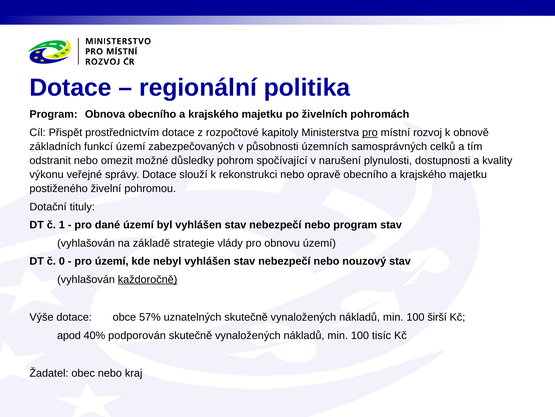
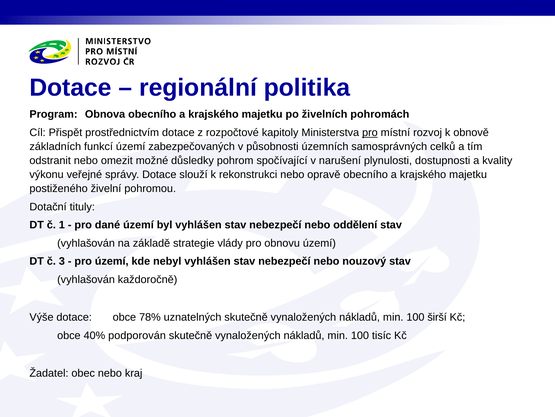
nebo program: program -> oddělení (355, 225)
0: 0 -> 3 (62, 261)
každoročně underline: present -> none (148, 279)
57%: 57% -> 78% (150, 317)
apod: apod -> obce (69, 335)
